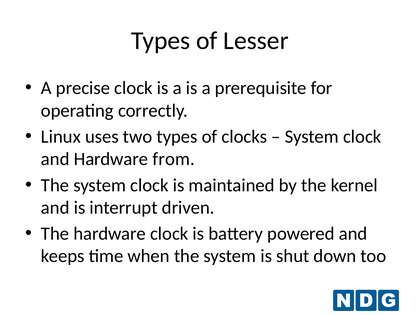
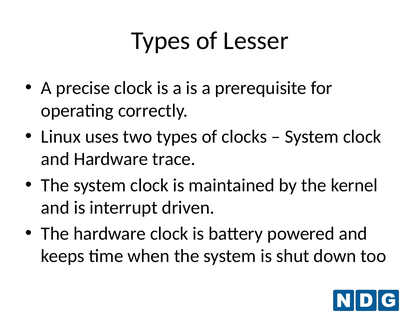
from: from -> trace (174, 159)
